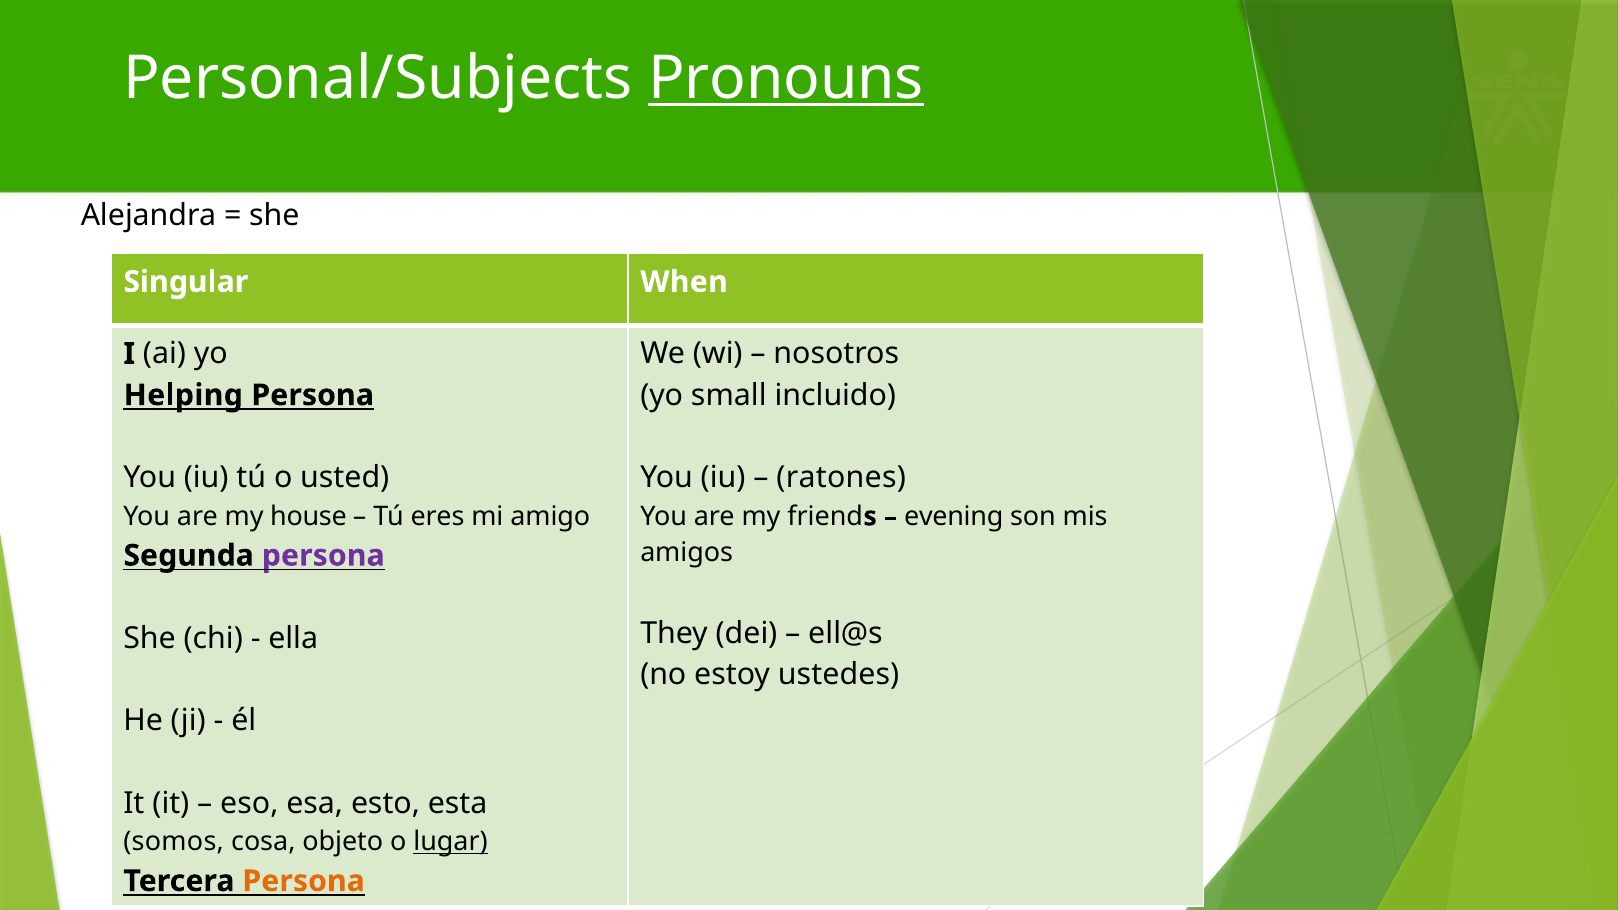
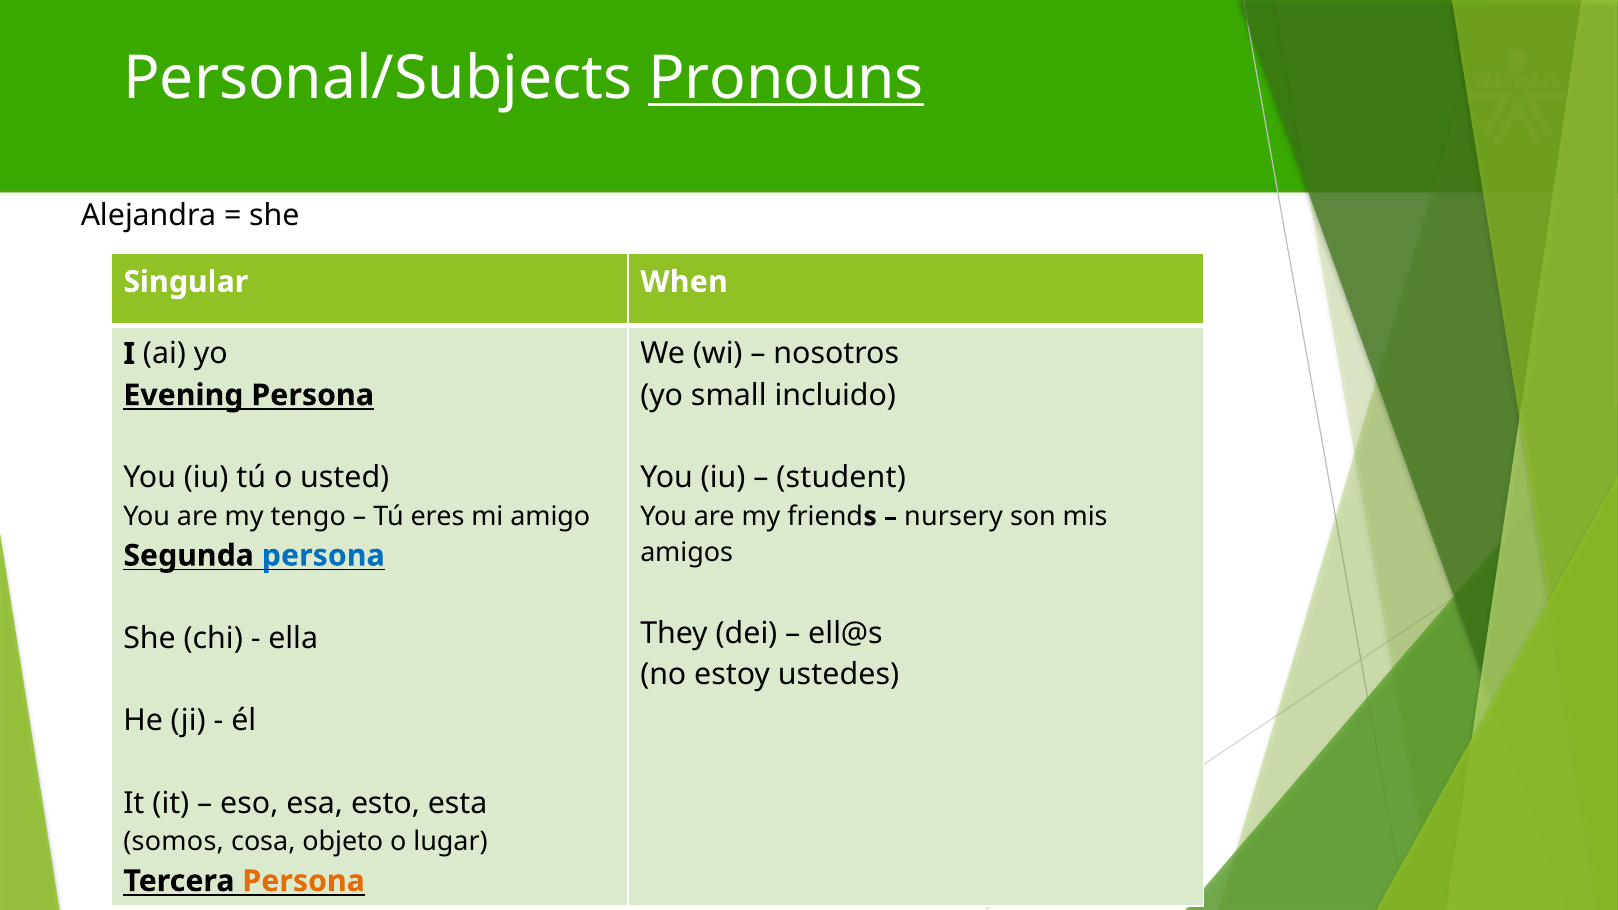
Helping: Helping -> Evening (183, 395)
ratones: ratones -> student (841, 478)
house: house -> tengo (308, 517)
evening: evening -> nursery (953, 517)
persona colour: purple -> blue (323, 556)
lugar underline: present -> none (451, 842)
